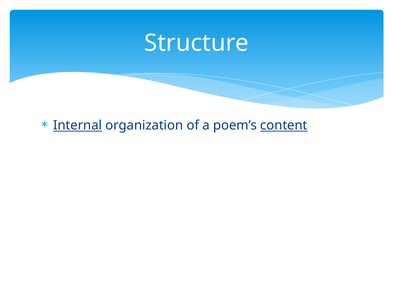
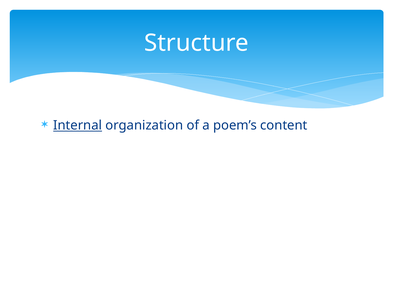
content underline: present -> none (284, 126)
